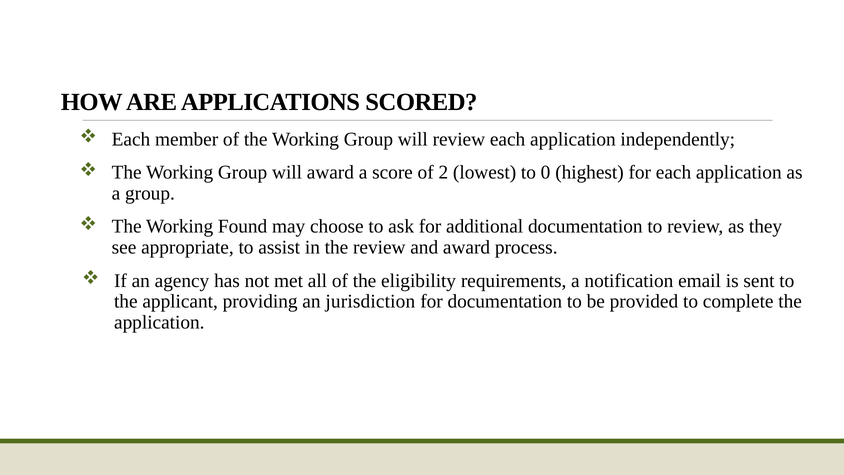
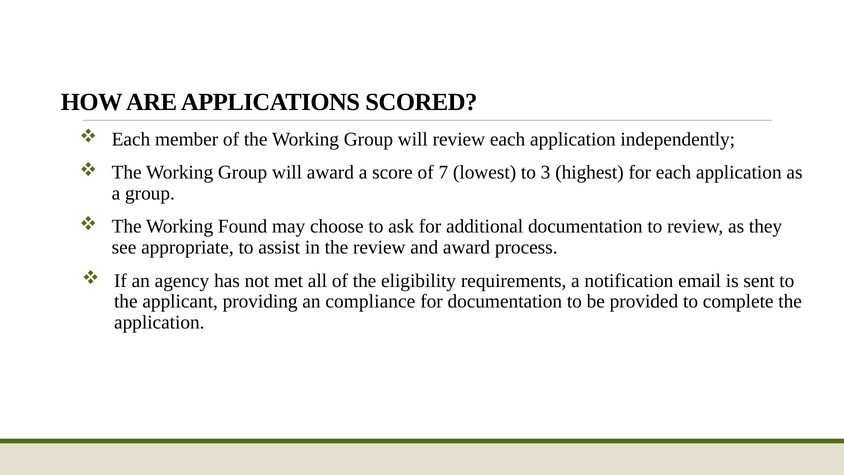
2: 2 -> 7 (443, 172)
0: 0 -> 3 (546, 172)
jurisdiction: jurisdiction -> compliance (370, 301)
